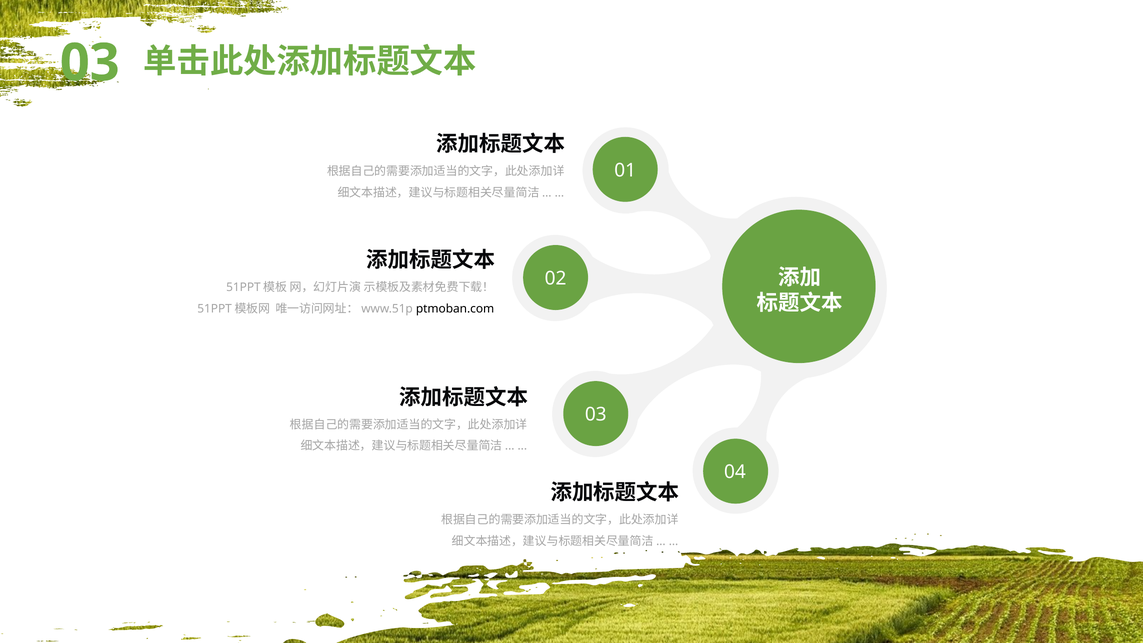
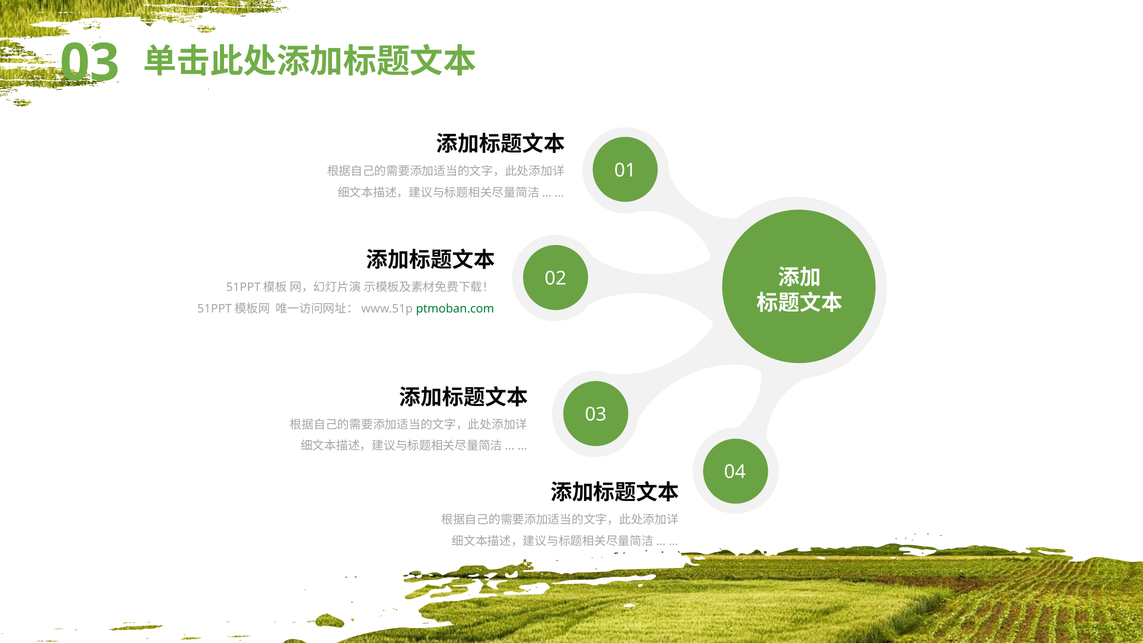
ptmoban.com colour: black -> green (455, 309)
